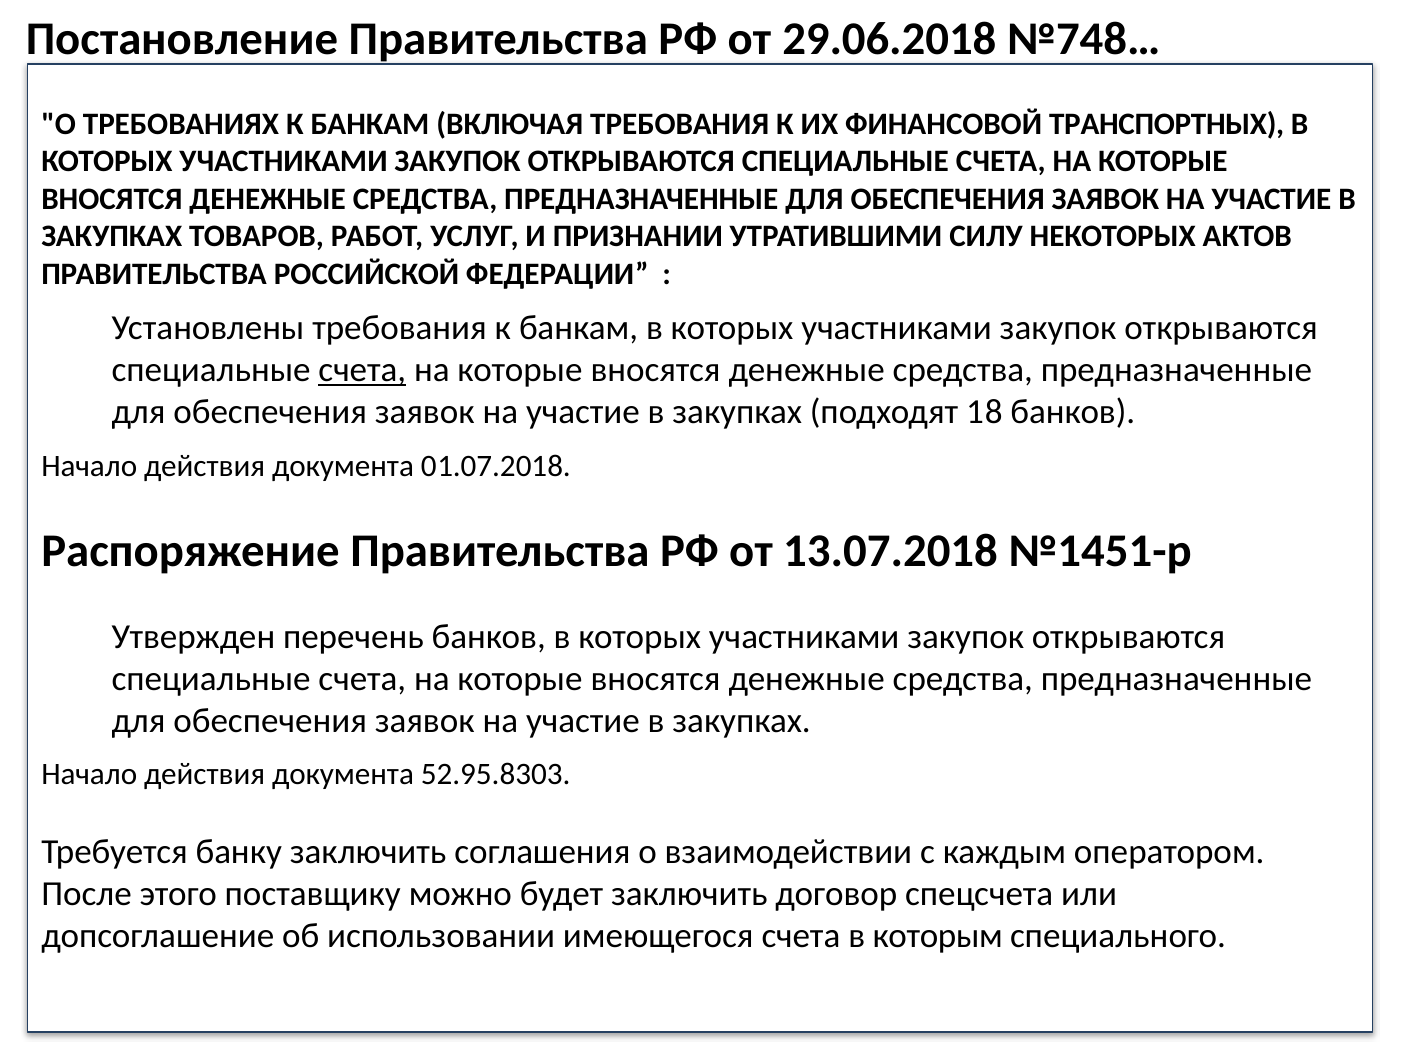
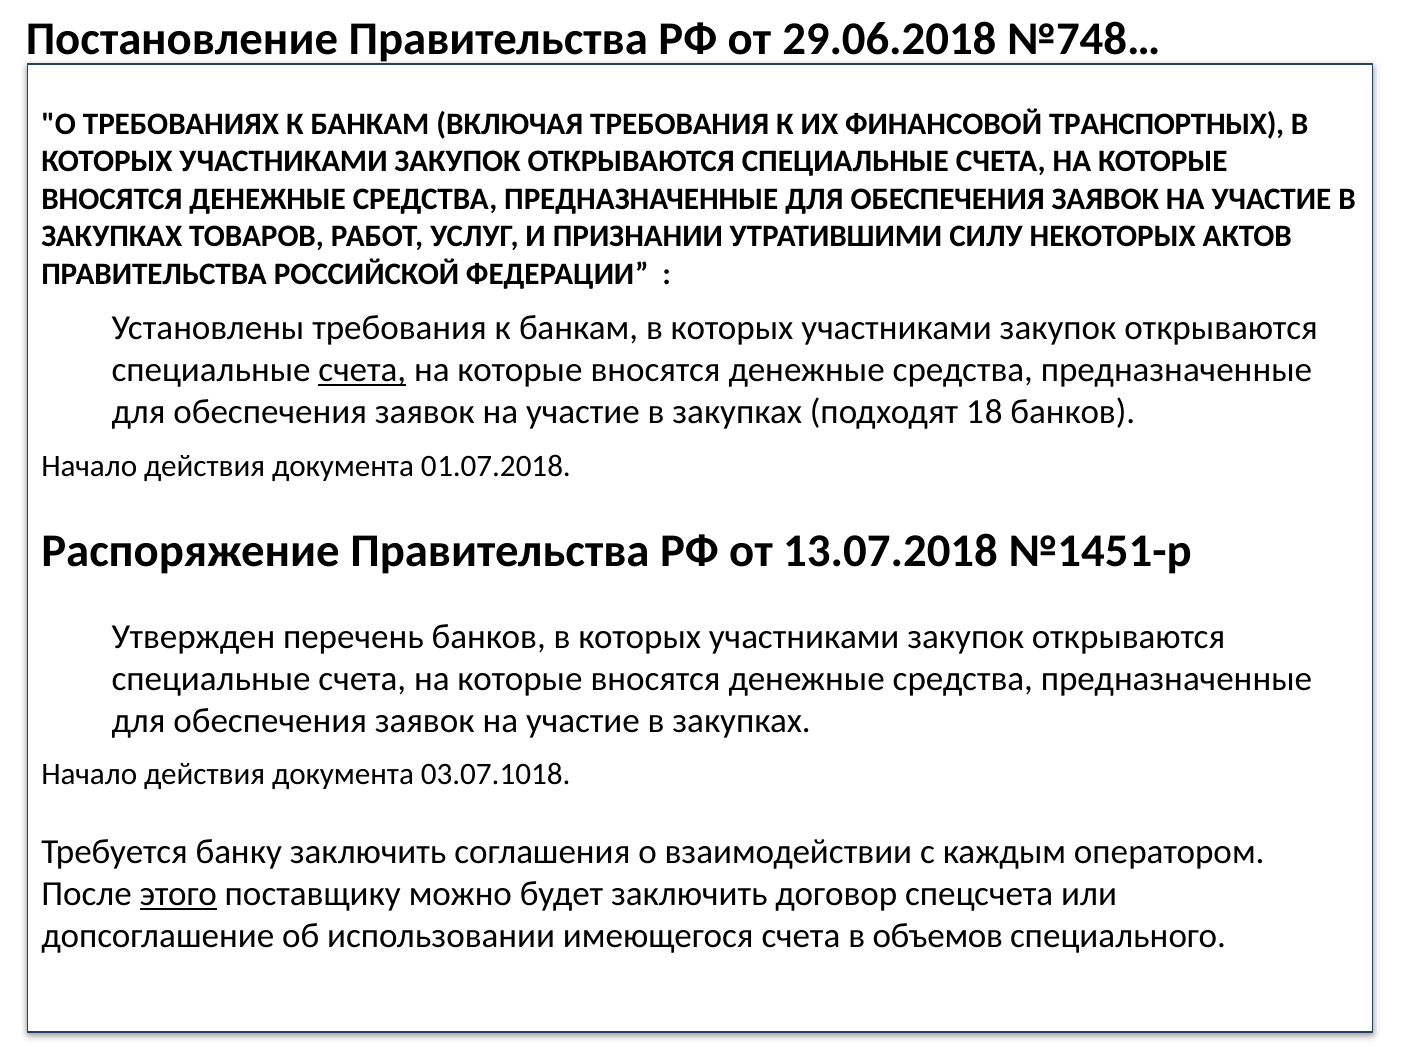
52.95.8303: 52.95.8303 -> 03.07.1018 (496, 775)
этого underline: none -> present (178, 894)
которым: которым -> объемов (938, 936)
